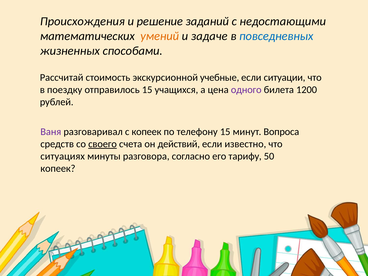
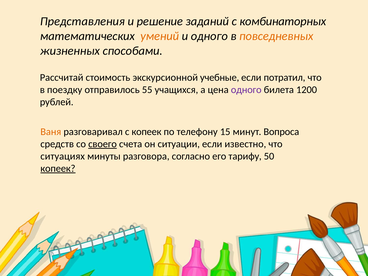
Происхождения: Происхождения -> Представления (82, 21)
недостающими: недостающими -> комбинаторных (283, 21)
и задаче: задаче -> одного (209, 36)
повседневных colour: blue -> orange (276, 36)
ситуации: ситуации -> потратил (284, 78)
отправилось 15: 15 -> 55 (147, 90)
Ваня colour: purple -> orange (51, 132)
действий: действий -> ситуации (179, 144)
копеек underline: none -> present (58, 168)
